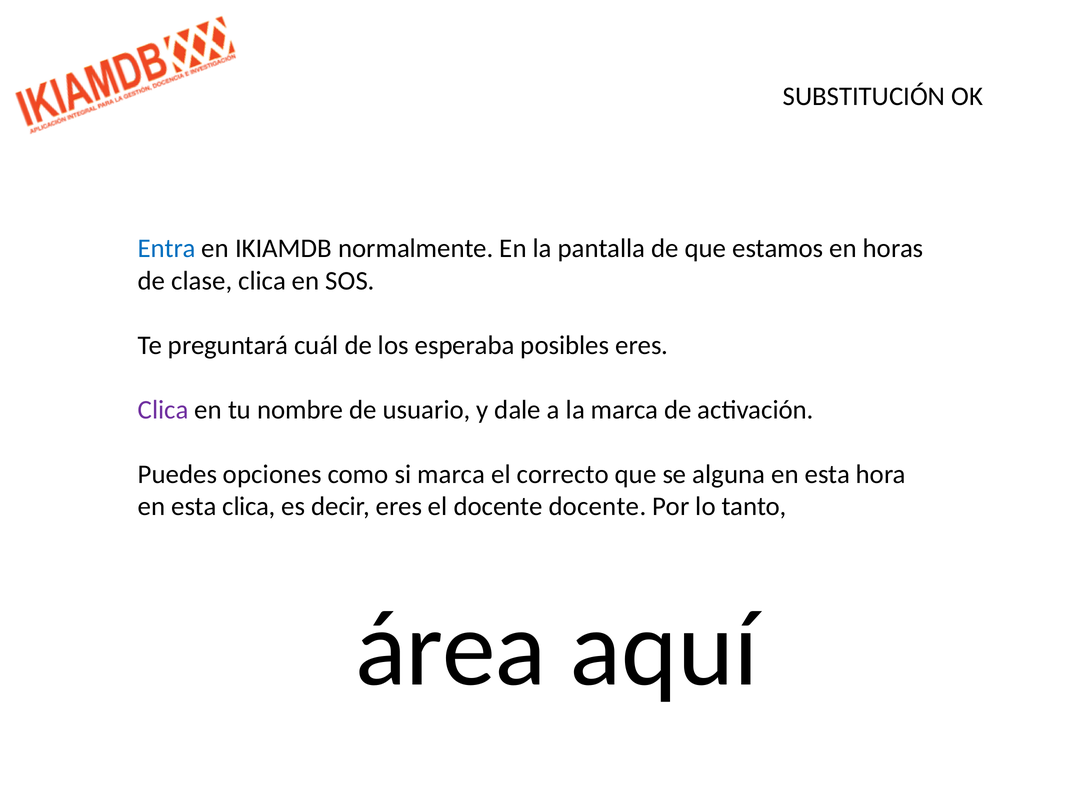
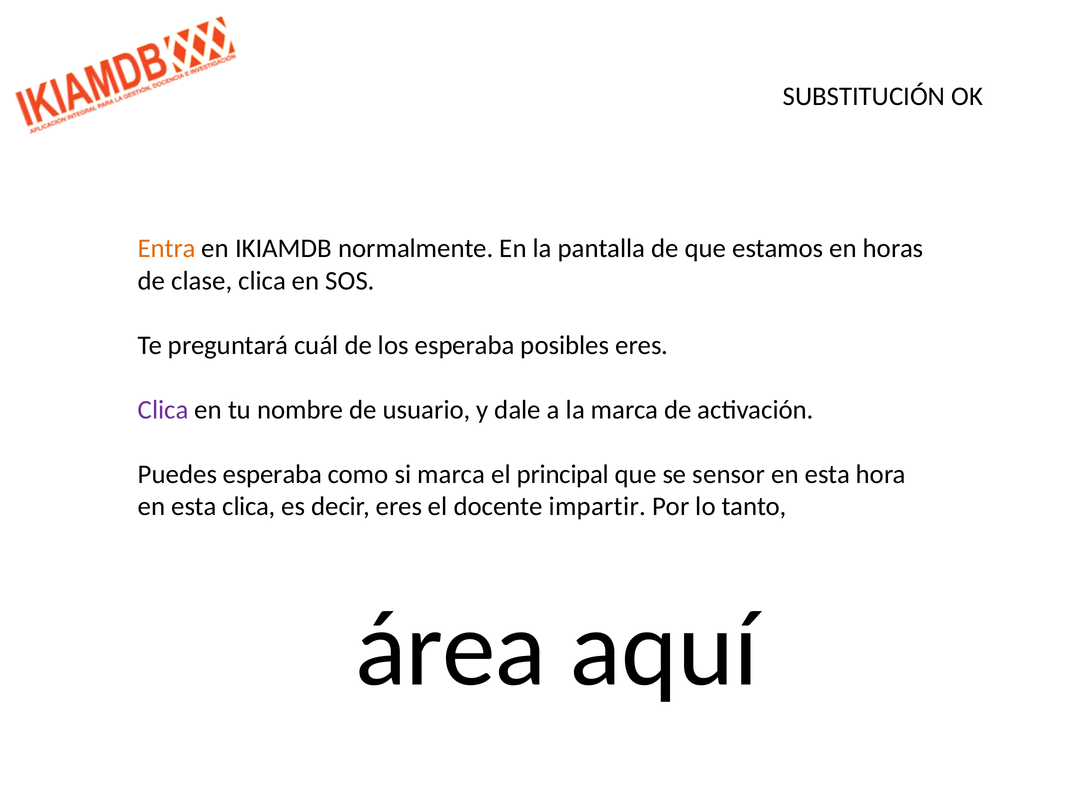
Entra colour: blue -> orange (167, 248)
Puedes opciones: opciones -> esperaba (272, 474)
correcto: correcto -> principal (563, 474)
alguna: alguna -> sensor (729, 474)
docente docente: docente -> impartir (597, 506)
